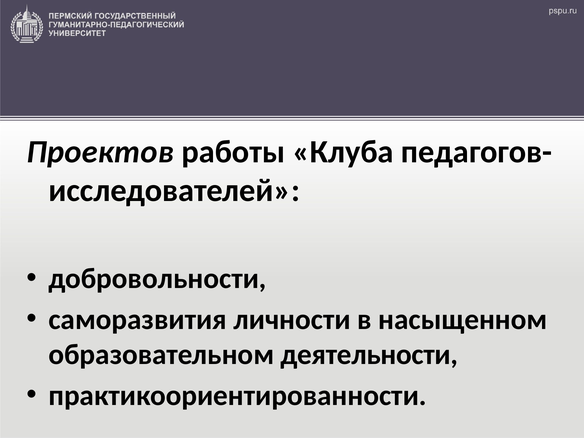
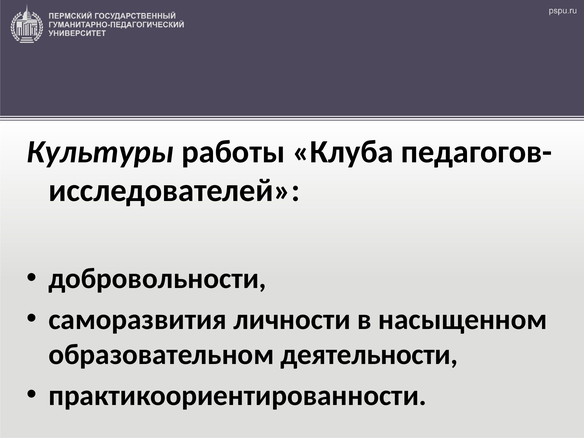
Проектов: Проектов -> Культуры (100, 152)
